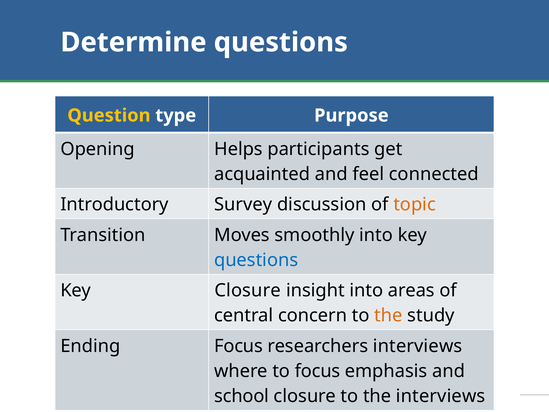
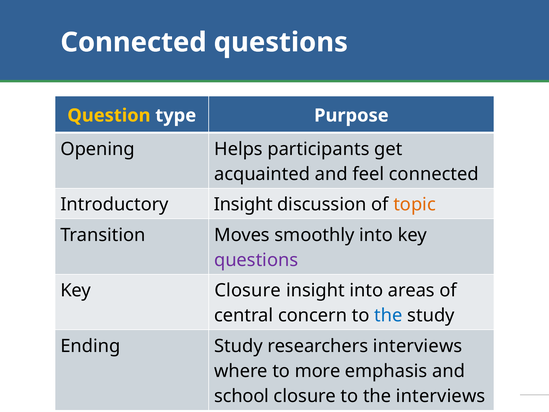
Determine: Determine -> Connected (134, 42)
Introductory Survey: Survey -> Insight (243, 204)
questions colour: blue -> purple (256, 260)
the colour: orange -> blue (388, 315)
Ending Focus: Focus -> Study (238, 346)
to focus: focus -> more (318, 371)
